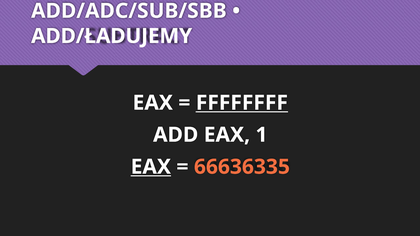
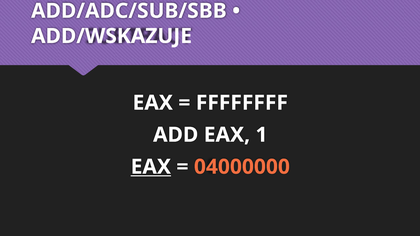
ADD/ŁADUJEMY: ADD/ŁADUJEMY -> ADD/WSKAZUJE (112, 36)
FFFFFFFF underline: present -> none (242, 103)
66636335: 66636335 -> 04000000 (242, 167)
